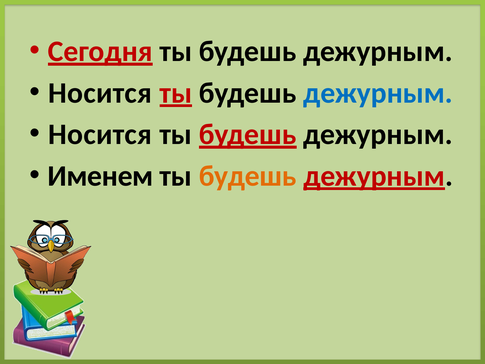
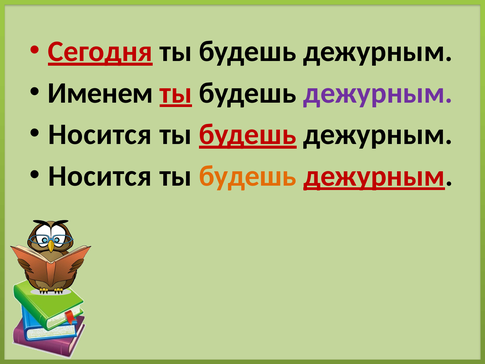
Носится: Носится -> Именем (100, 93)
дежурным colour: blue -> purple (378, 93)
Именем: Именем -> Носится (100, 176)
